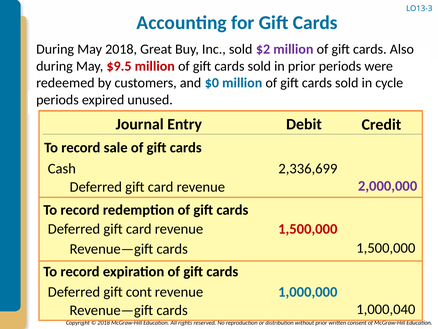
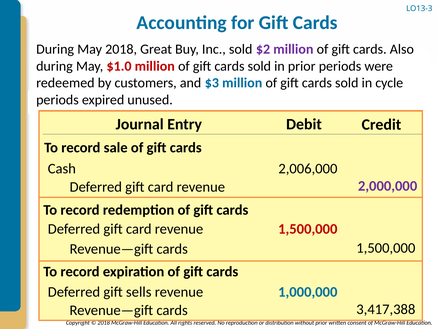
$9.5: $9.5 -> $1.0 (119, 66)
$0: $0 -> $3 (212, 83)
2,336,699: 2,336,699 -> 2,006,000 (308, 168)
cont: cont -> sells (139, 292)
1,000,040: 1,000,040 -> 3,417,388 (386, 309)
